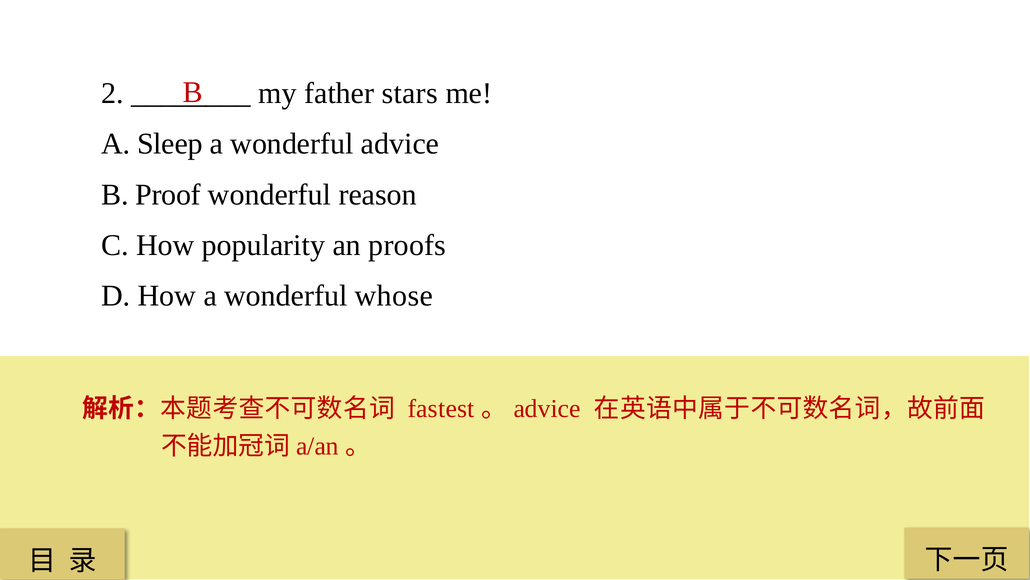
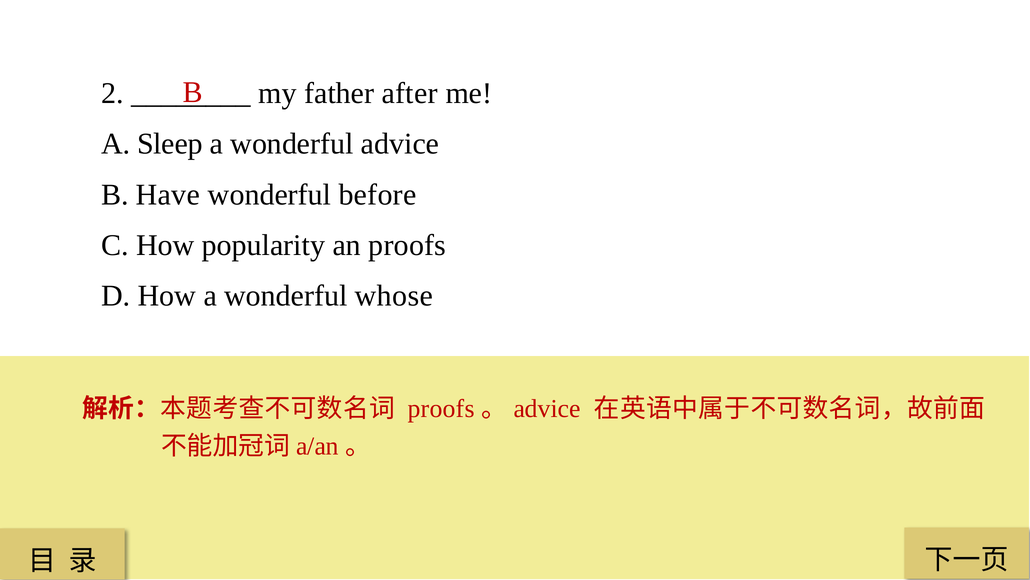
stars: stars -> after (410, 93)
Proof: Proof -> Have (168, 194)
reason: reason -> before (377, 194)
fastest: fastest -> proofs (441, 408)
